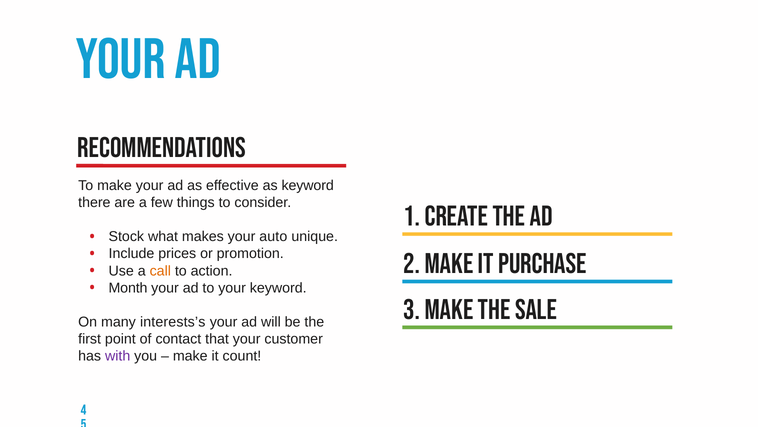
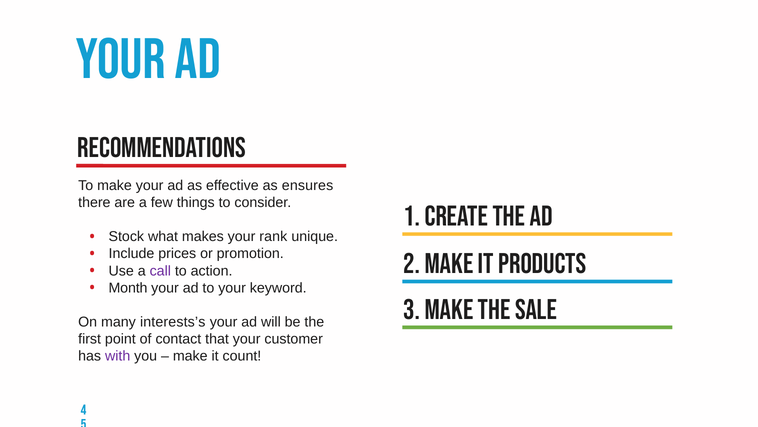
as keyword: keyword -> ensures (308, 185)
auto: auto -> rank (273, 236)
purchase: purchase -> products (542, 264)
call colour: orange -> purple (160, 270)
